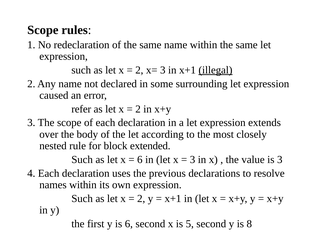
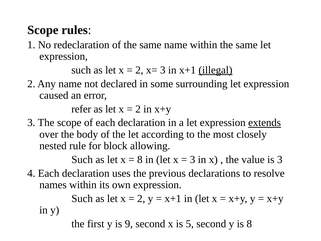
extends underline: none -> present (265, 123)
extended: extended -> allowing (150, 146)
6: 6 -> 8 (140, 159)
is 6: 6 -> 9 (129, 224)
